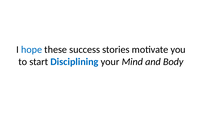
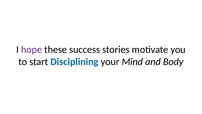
hope colour: blue -> purple (32, 49)
